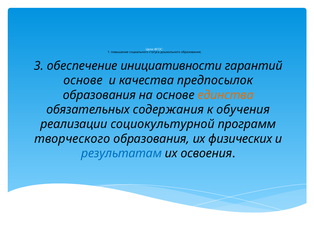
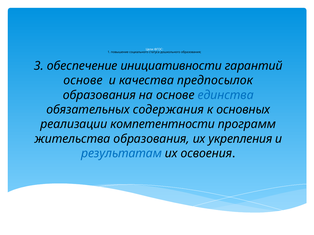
единства colour: orange -> blue (226, 95)
обучения: обучения -> основных (243, 110)
социокультурной: социокультурной -> компетентности (163, 124)
творческого: творческого -> жительства (72, 139)
физических: физических -> укрепления (240, 139)
